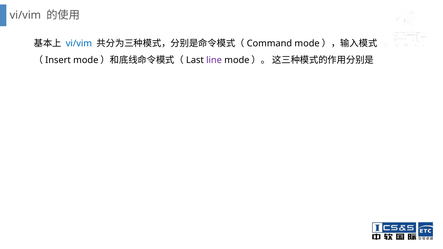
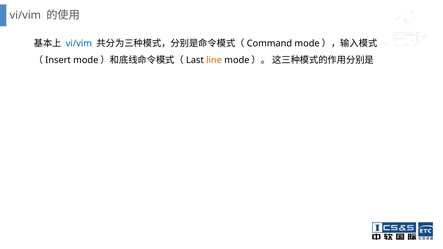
line colour: purple -> orange (214, 60)
